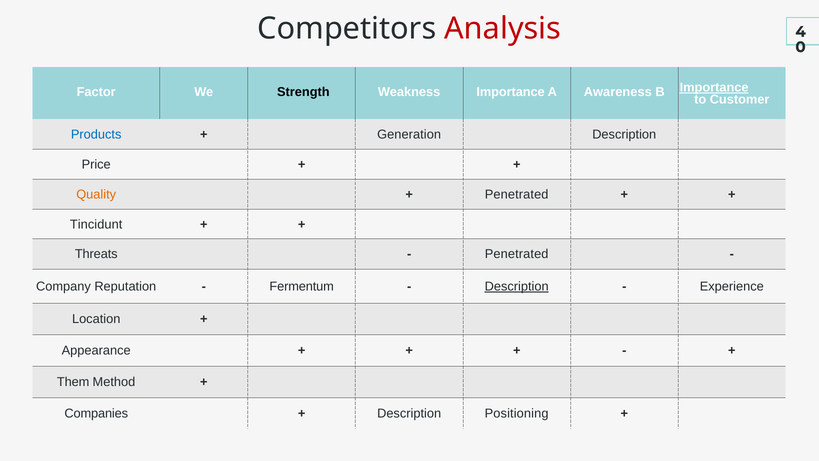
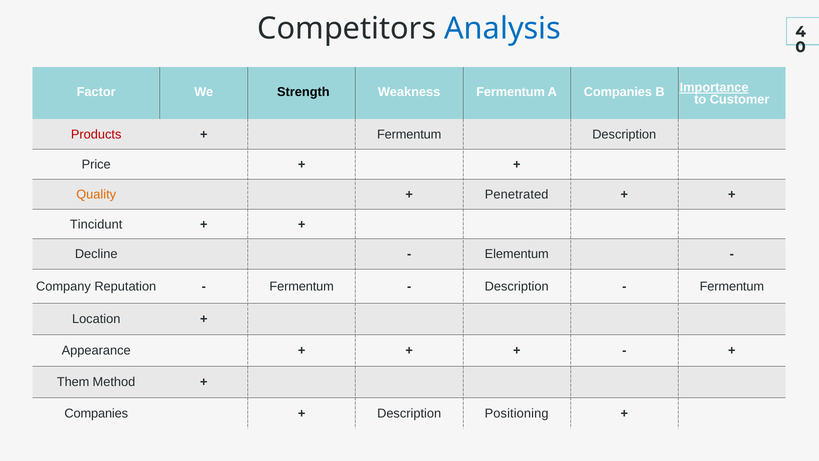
Analysis colour: red -> blue (503, 28)
Weakness Importance: Importance -> Fermentum (511, 92)
A Awareness: Awareness -> Companies (618, 92)
Products colour: blue -> red (96, 134)
Generation: Generation -> Fermentum (409, 134)
Threats: Threats -> Decline (96, 254)
Penetrated: Penetrated -> Elementum (517, 254)
Description underline: present -> none (517, 286)
Experience: Experience -> Fermentum (732, 286)
